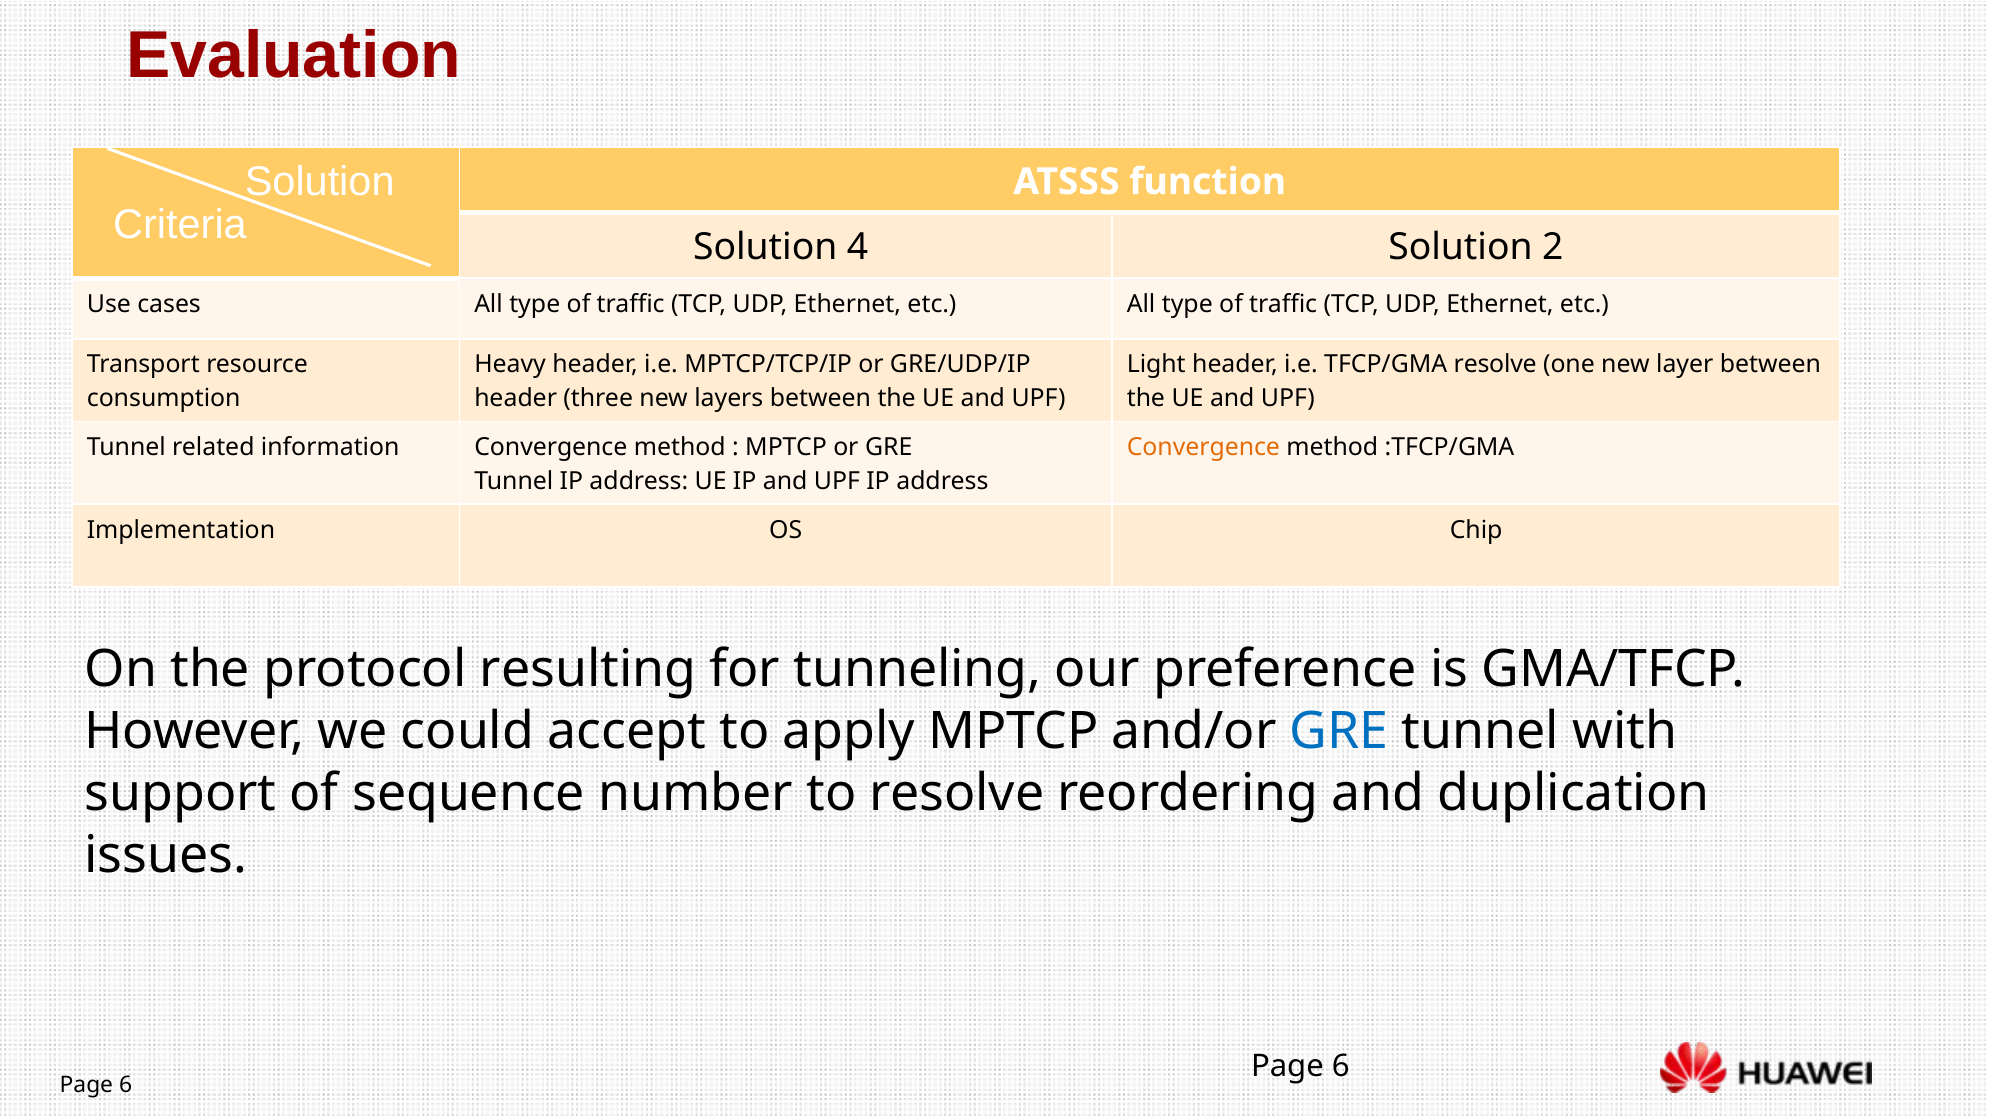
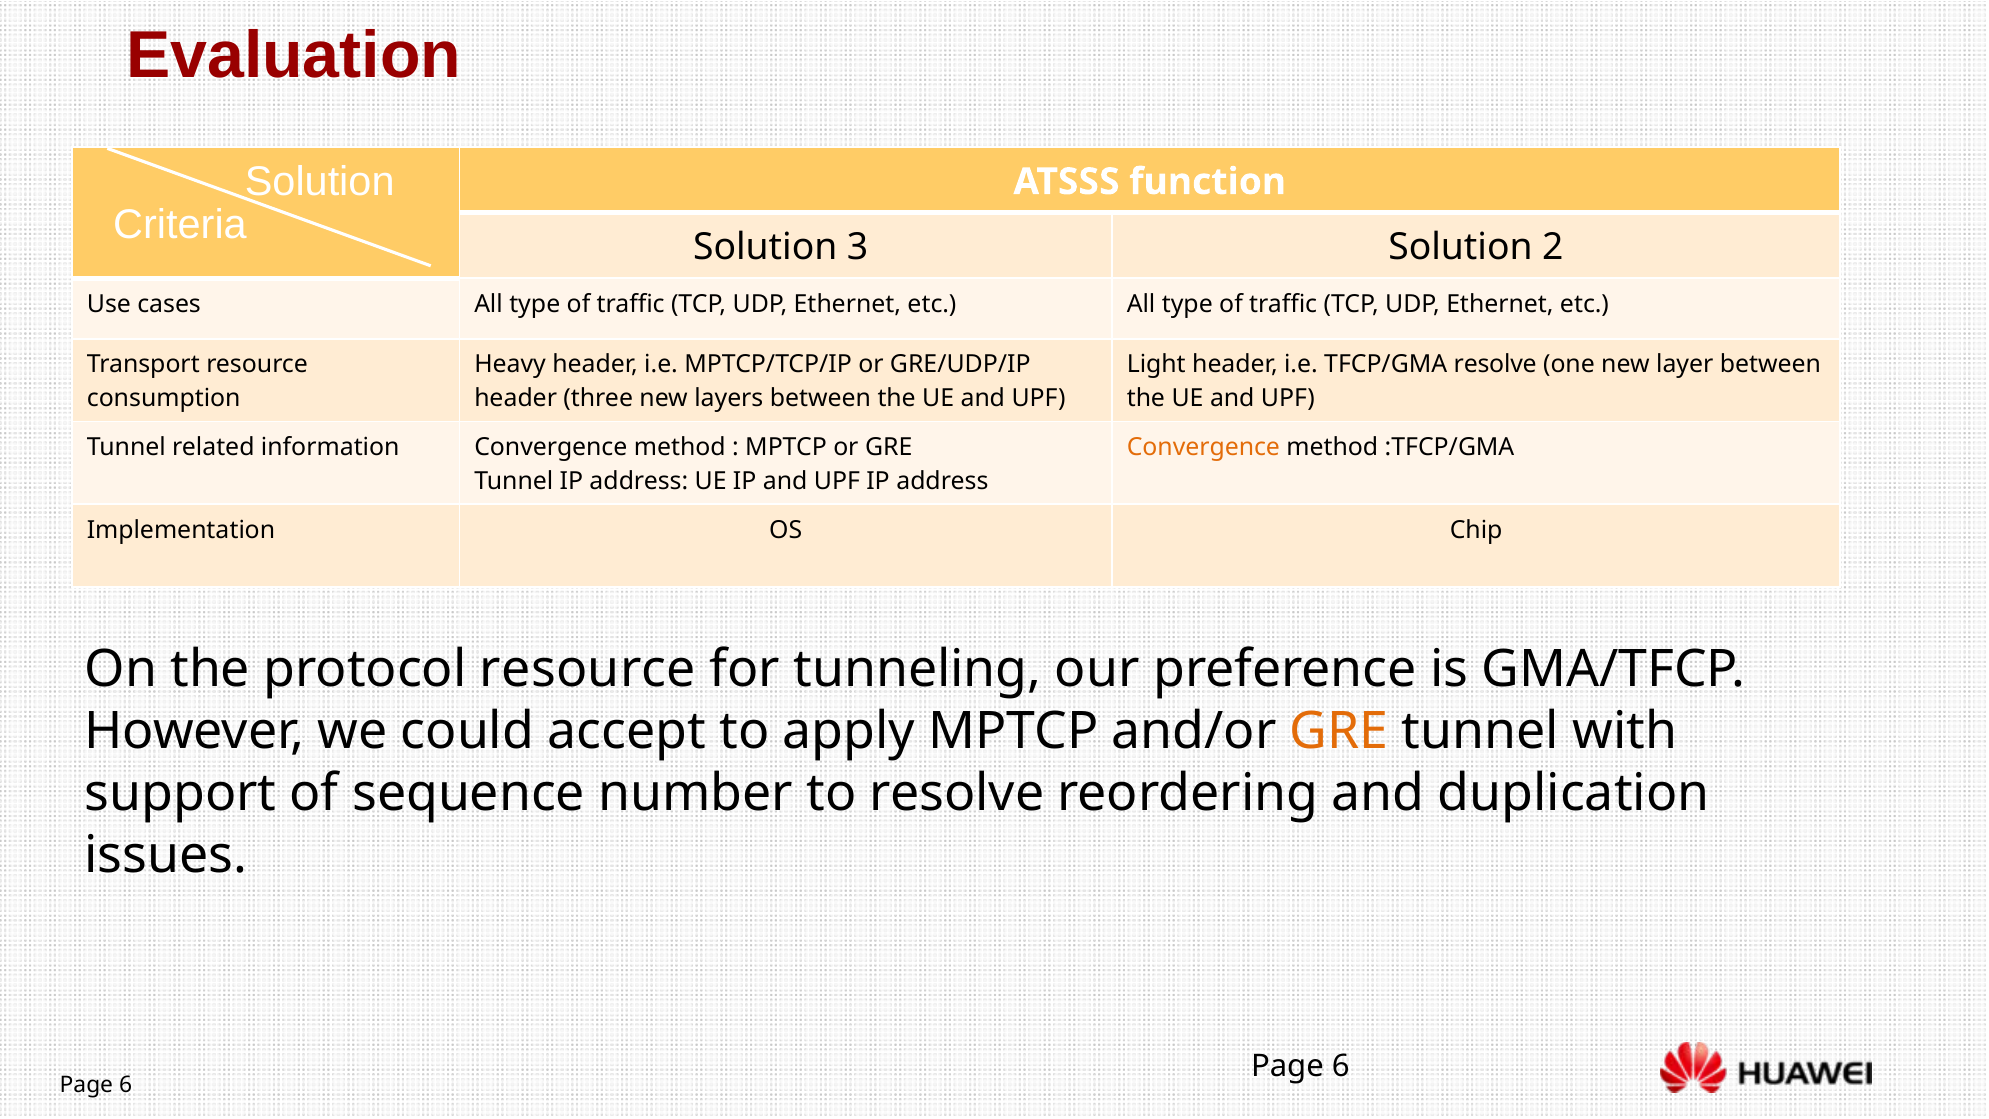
4: 4 -> 3 (858, 248)
protocol resulting: resulting -> resource (588, 670)
GRE colour: blue -> orange (1339, 732)
